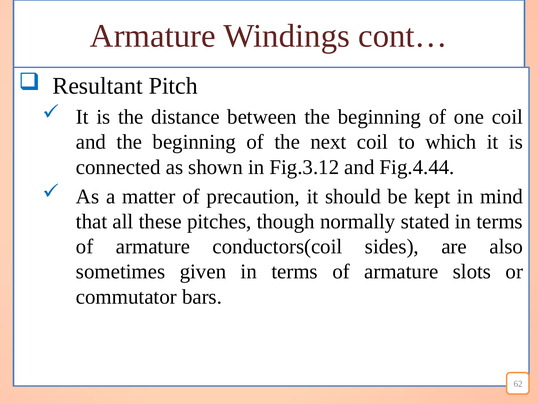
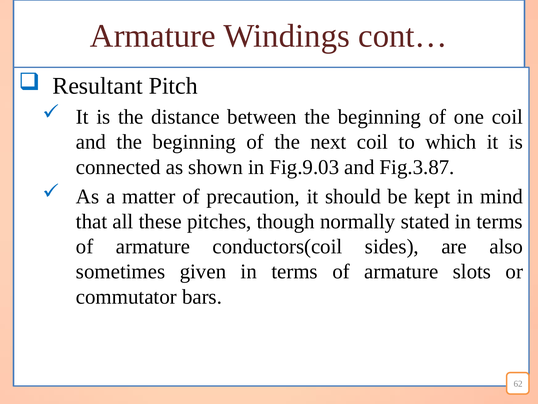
Fig.3.12: Fig.3.12 -> Fig.9.03 (304, 167)
Fig.4.44: Fig.4.44 -> Fig.3.87 (417, 167)
